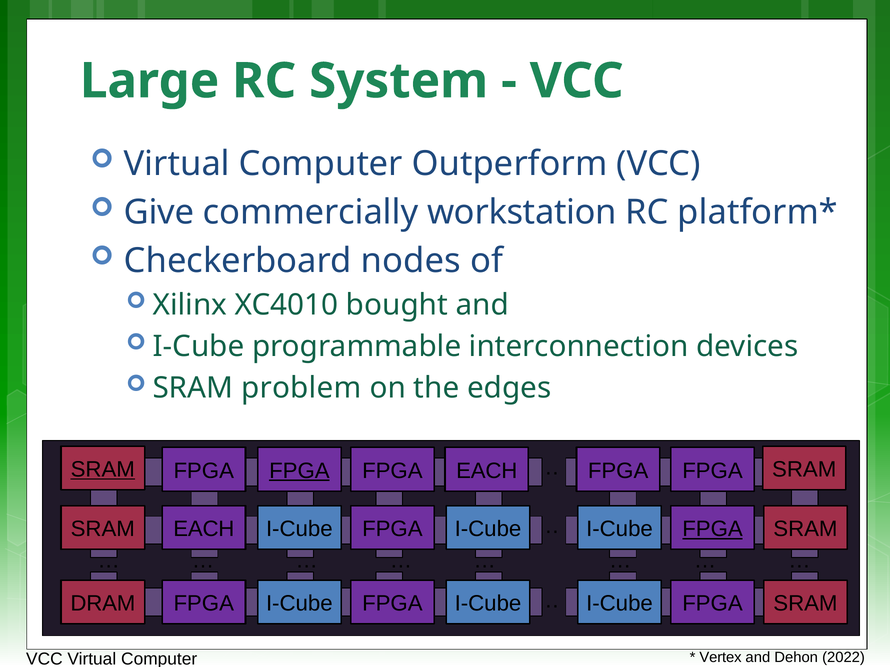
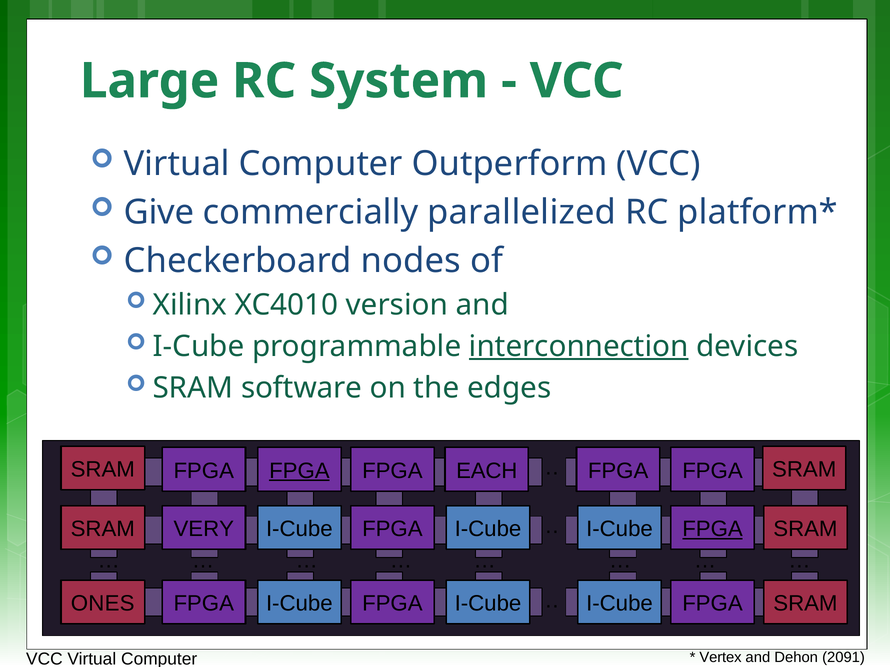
workstation: workstation -> parallelized (522, 212)
bought: bought -> version (397, 305)
interconnection underline: none -> present (579, 347)
problem: problem -> software (302, 388)
SRAM underline: present -> none (103, 470)
EACH: EACH -> VERY (204, 529)
DRAM: DRAM -> ONES (103, 604)
2022: 2022 -> 2091 (844, 658)
